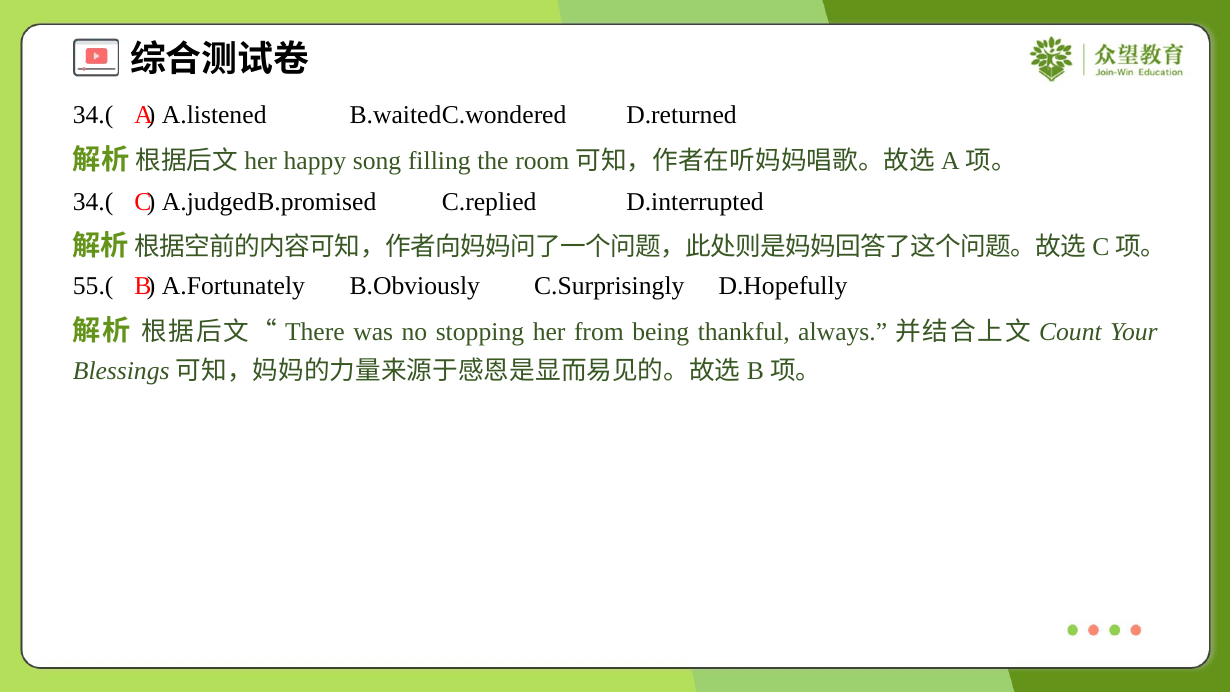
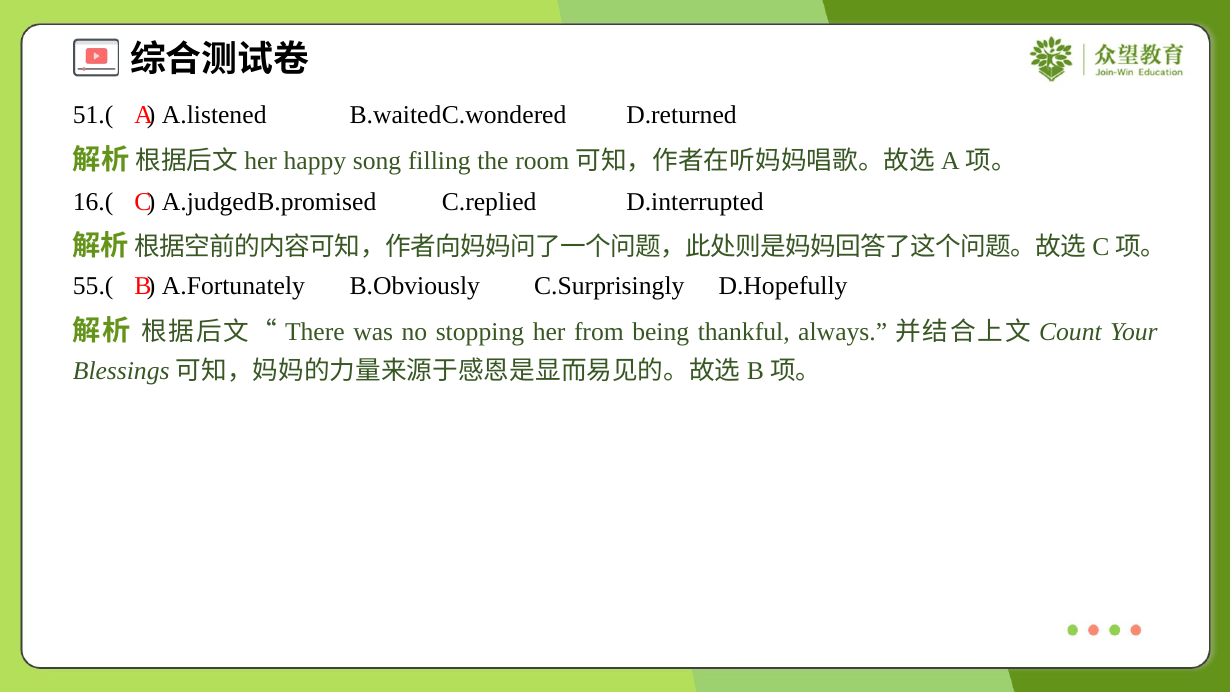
34.(: 34.( -> 51.( (93, 115)
34.(: 34.( -> 16.( (93, 202)
